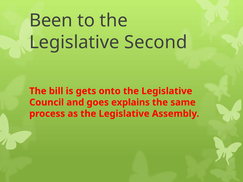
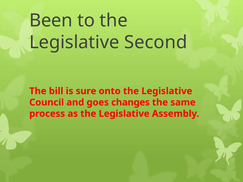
gets: gets -> sure (86, 91)
explains: explains -> changes (131, 103)
